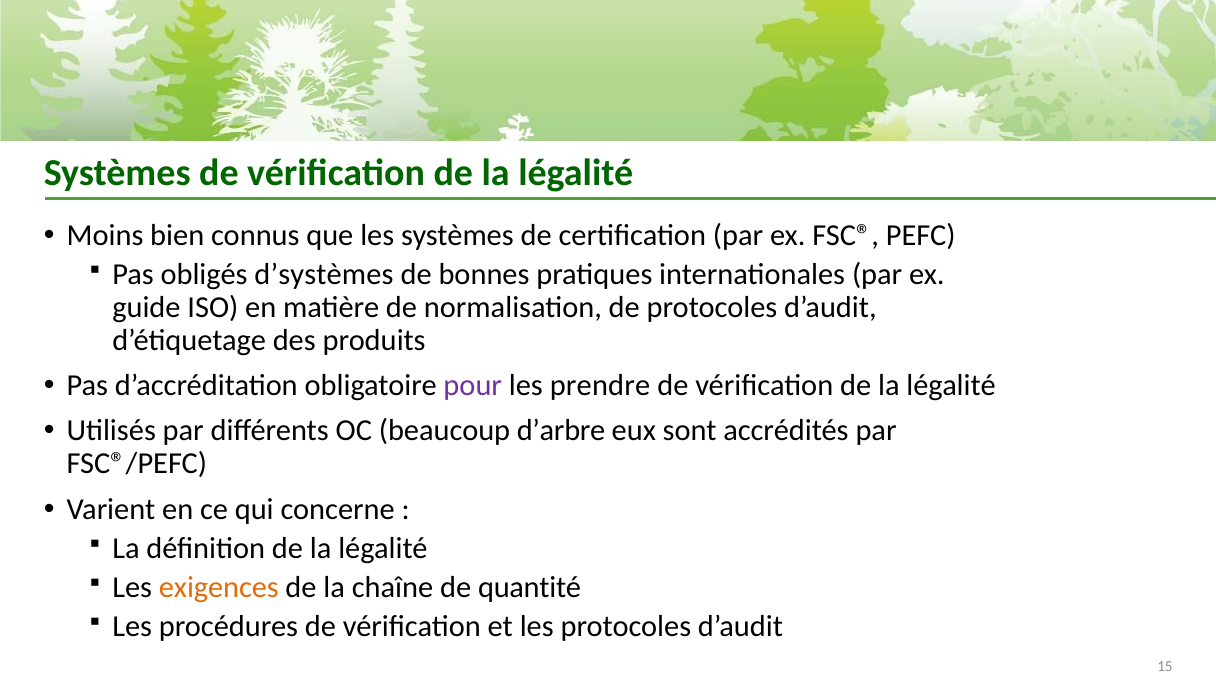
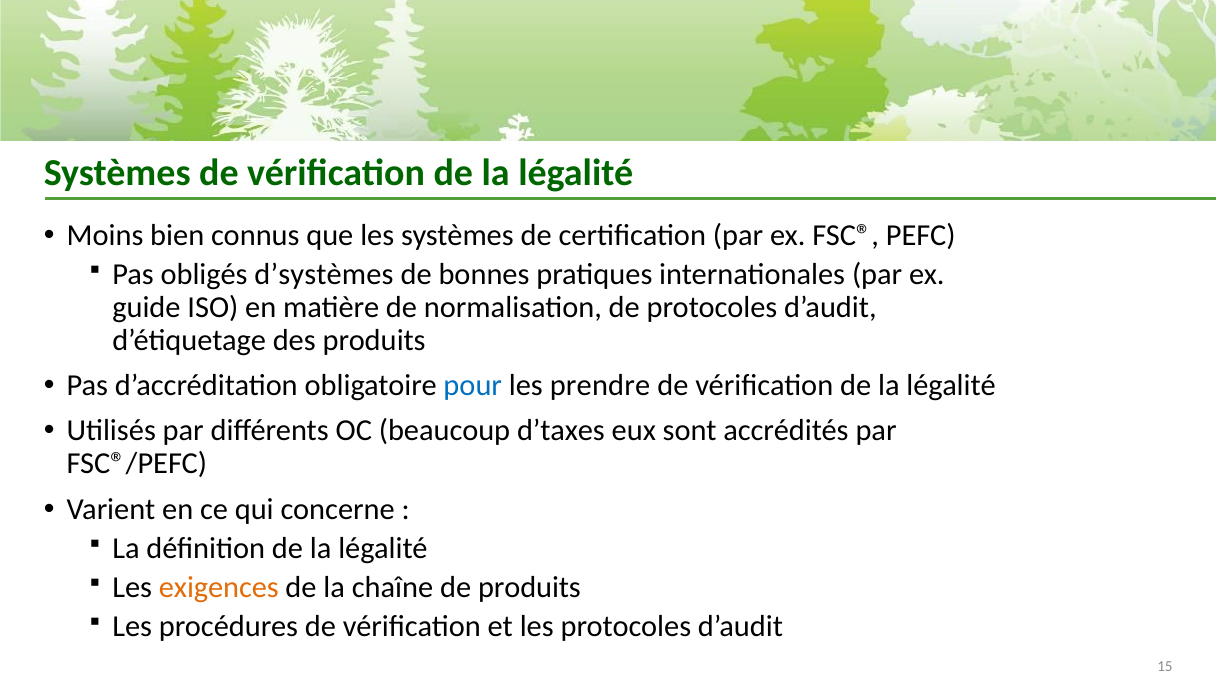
pour colour: purple -> blue (473, 385)
d’arbre: d’arbre -> d’taxes (561, 431)
de quantité: quantité -> produits (529, 588)
